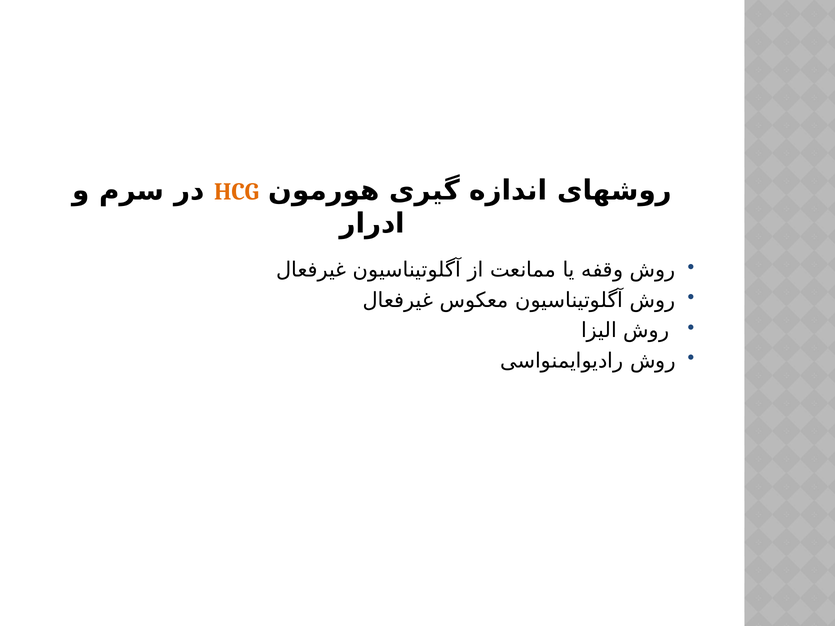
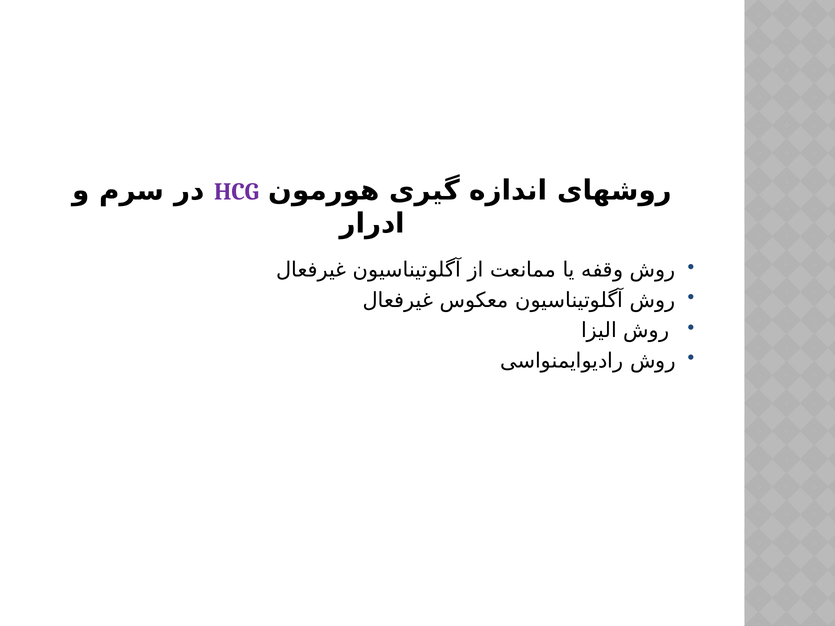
HCG colour: orange -> purple (236, 192)
